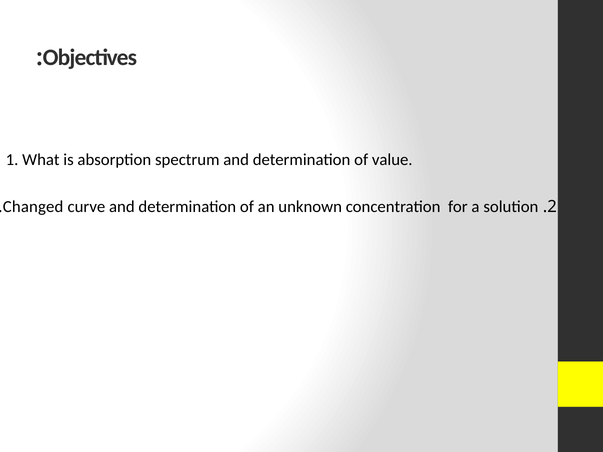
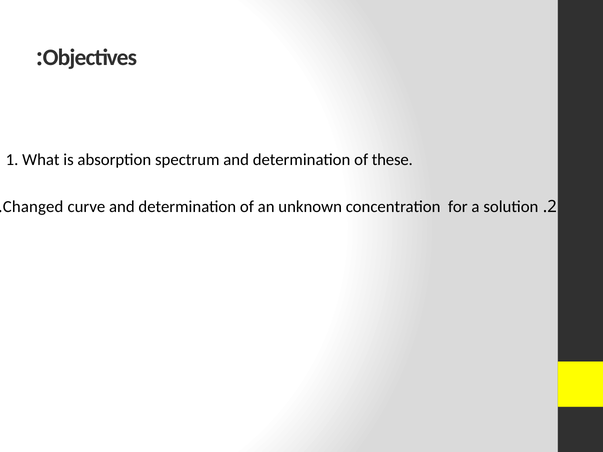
value: value -> these (392, 160)
